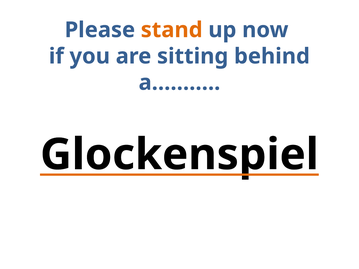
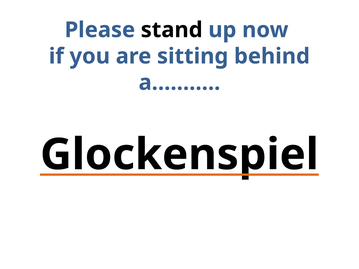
stand colour: orange -> black (172, 30)
